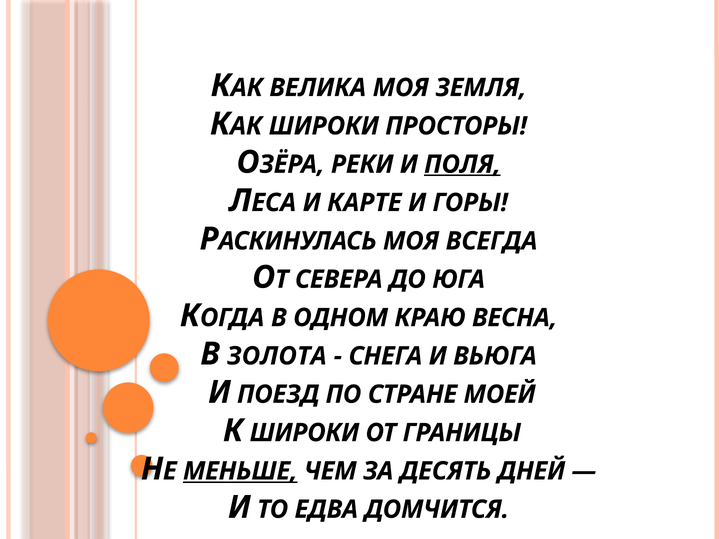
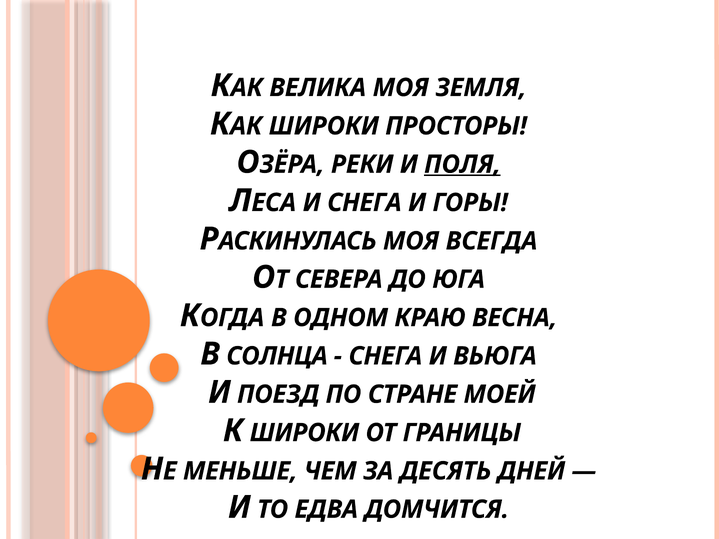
И КАРТЕ: КАРТЕ -> СНЕГА (364, 203)
ЗОЛОТА: ЗОЛОТА -> СОЛНЦА (277, 356)
МЕНЬШЕ underline: present -> none (240, 471)
